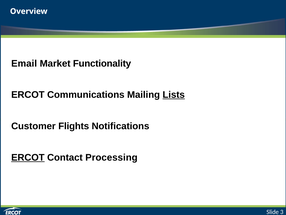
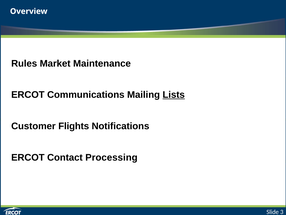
Email: Email -> Rules (24, 63)
Functionality: Functionality -> Maintenance (102, 63)
ERCOT underline: present -> none (28, 157)
